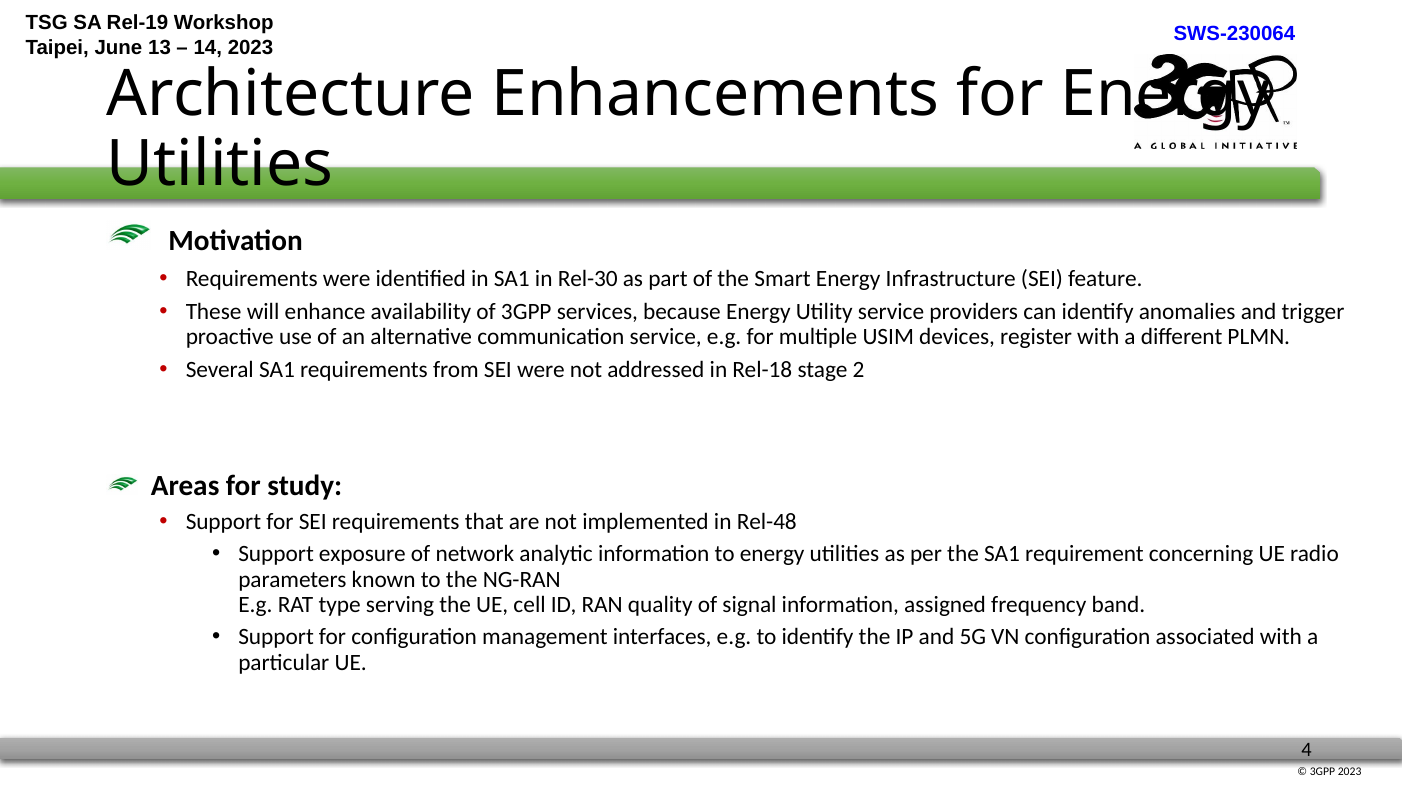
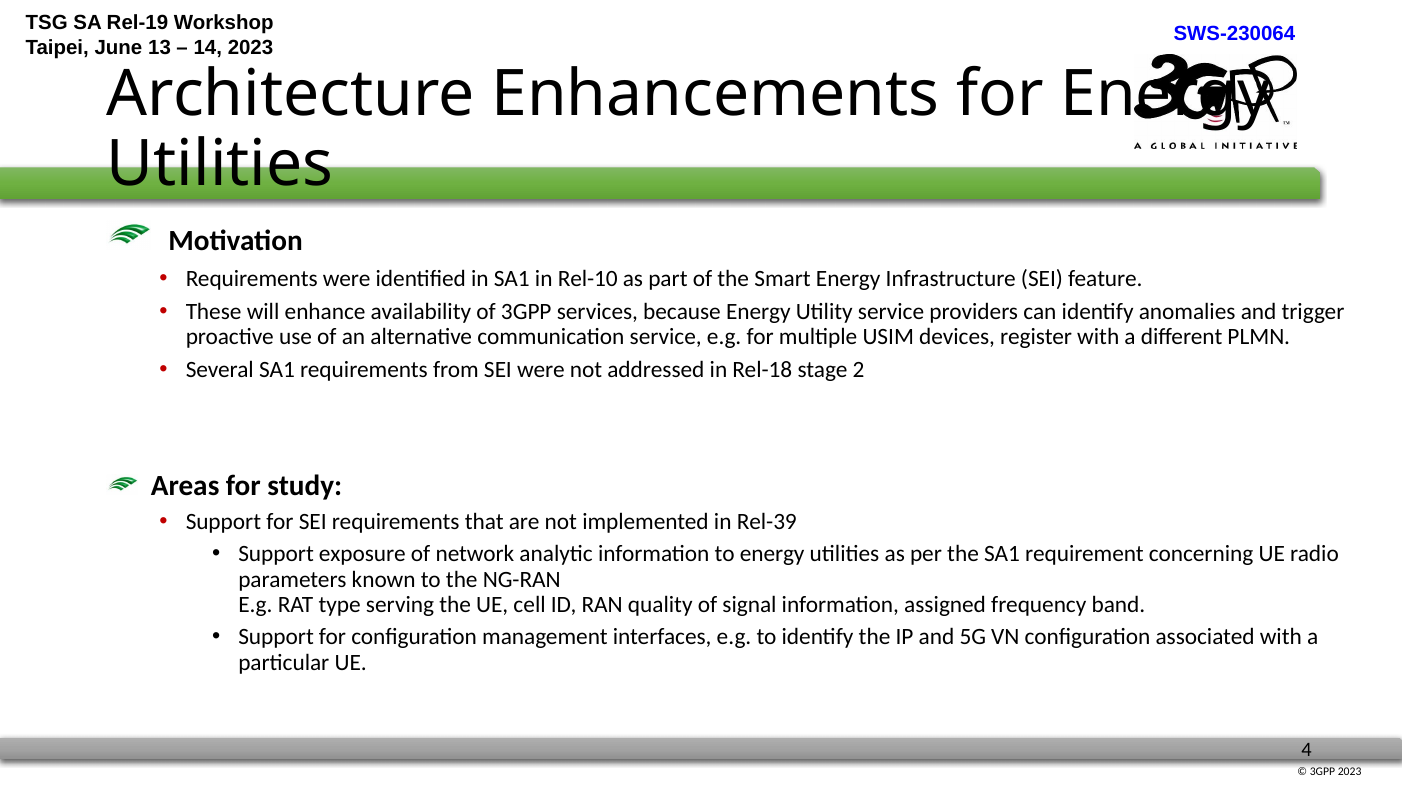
Rel-30: Rel-30 -> Rel-10 (588, 279)
Rel-48: Rel-48 -> Rel-39 (767, 521)
